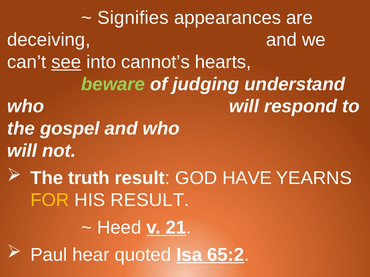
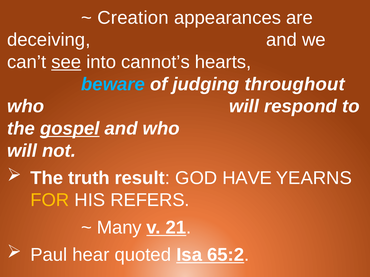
Signifies: Signifies -> Creation (133, 18)
beware colour: light green -> light blue (113, 84)
understand: understand -> throughout (295, 84)
gospel underline: none -> present (70, 129)
HIS RESULT: RESULT -> REFERS (150, 200)
Heed: Heed -> Many (119, 228)
